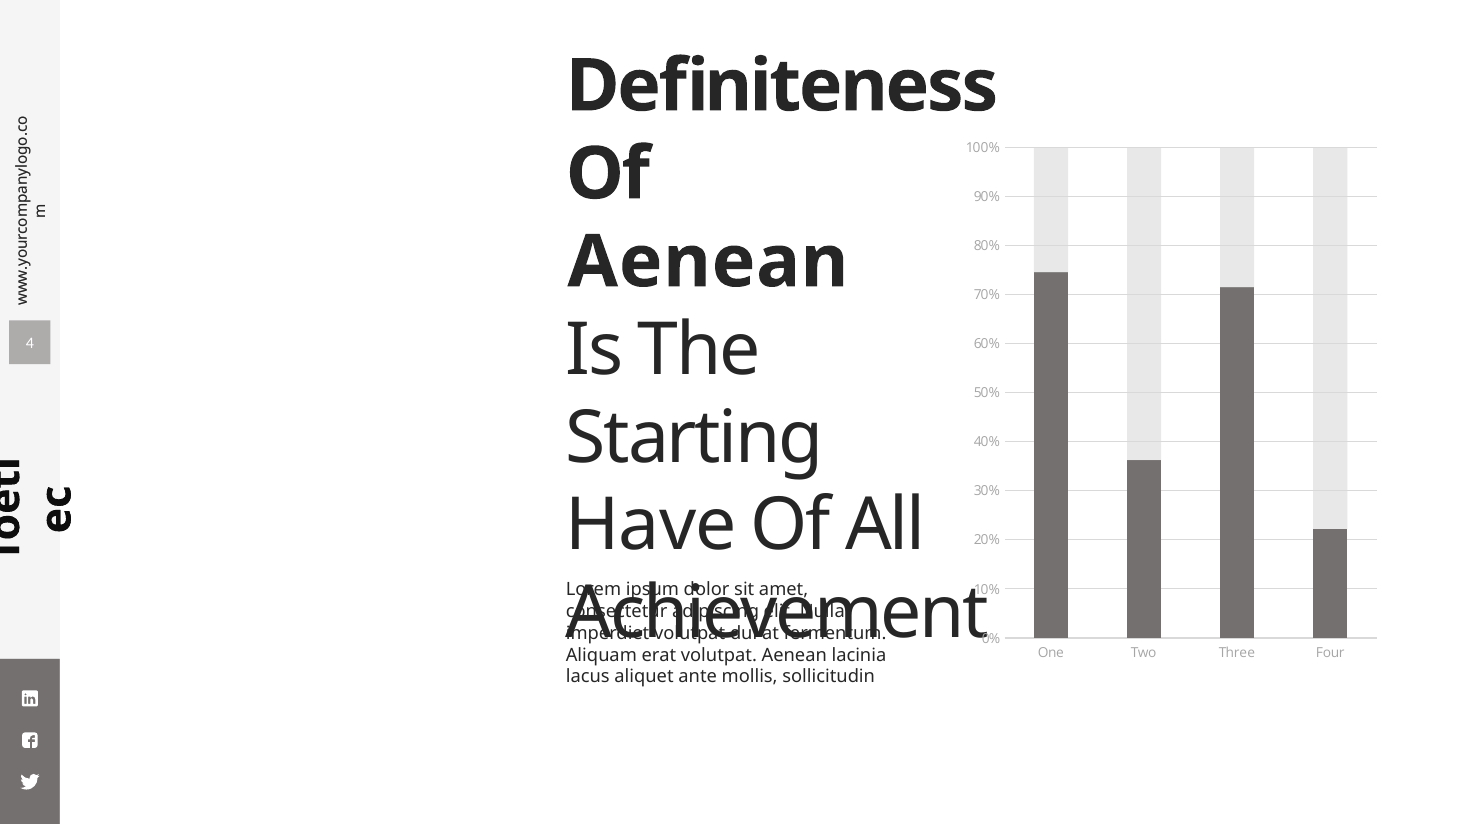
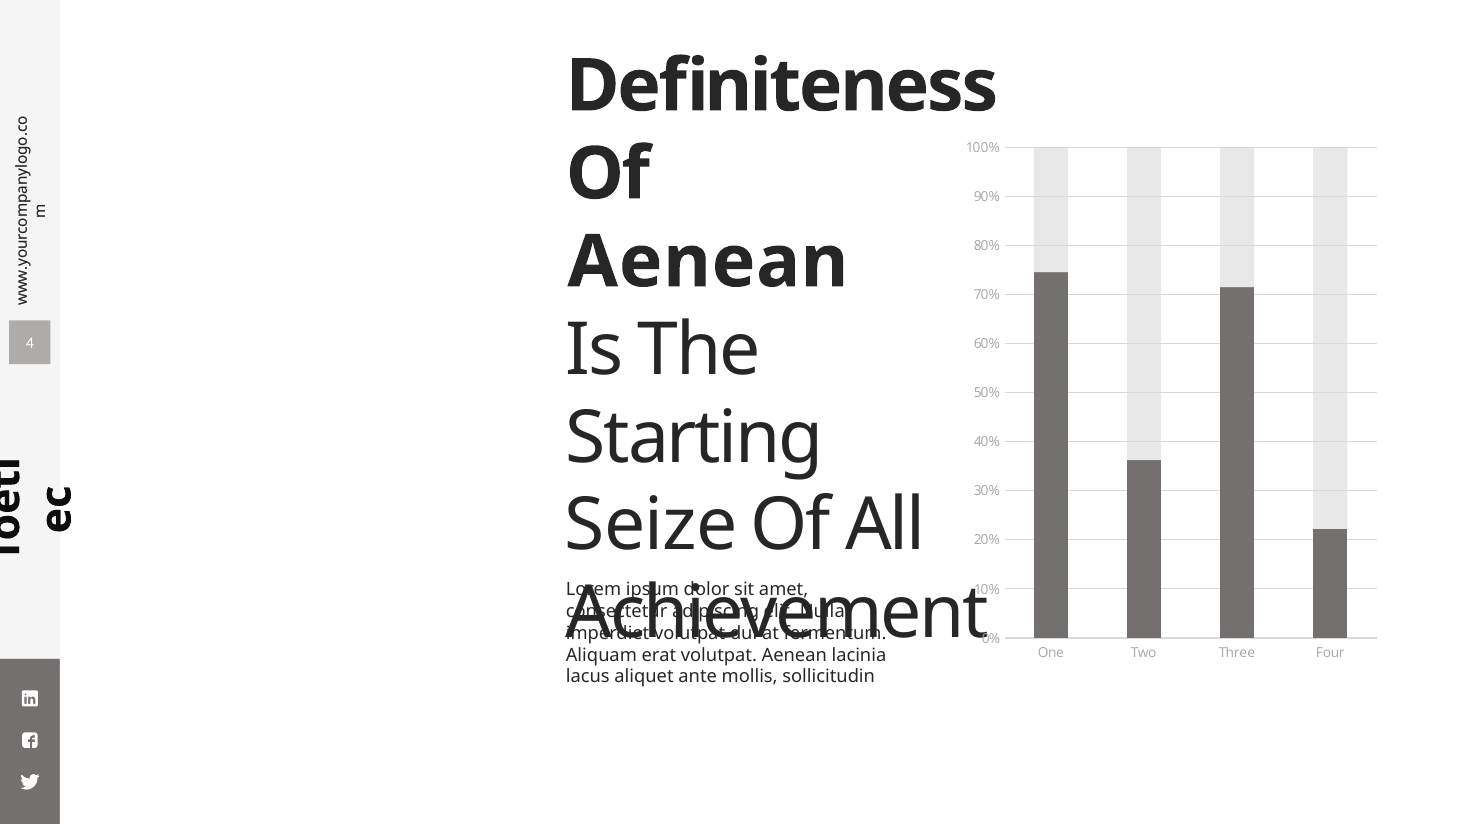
Have: Have -> Seize (651, 526)
